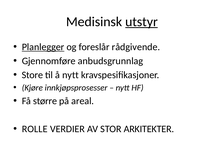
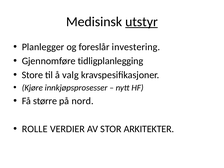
Planlegger underline: present -> none (43, 47)
rådgivende: rådgivende -> investering (136, 47)
anbudsgrunnlag: anbudsgrunnlag -> tidligplanlegging (110, 61)
å nytt: nytt -> valg (70, 75)
areal: areal -> nord (83, 101)
